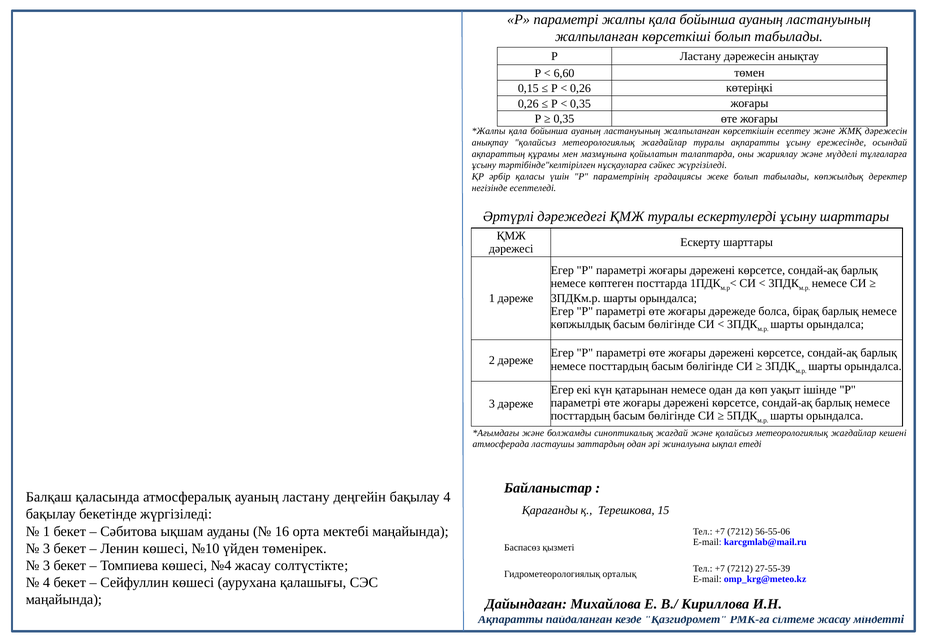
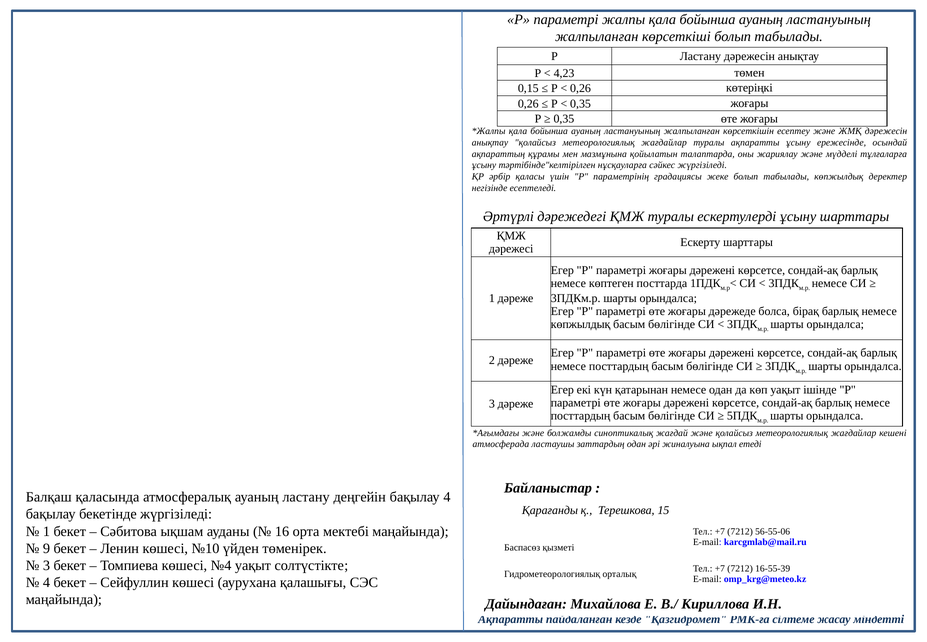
6,60: 6,60 -> 4,23 (564, 73)
3: 3 -> 9 (46, 548)
№4 жасау: жасау -> уақыт (253, 565)
27-55-39: 27-55-39 -> 16-55-39 (773, 569)
